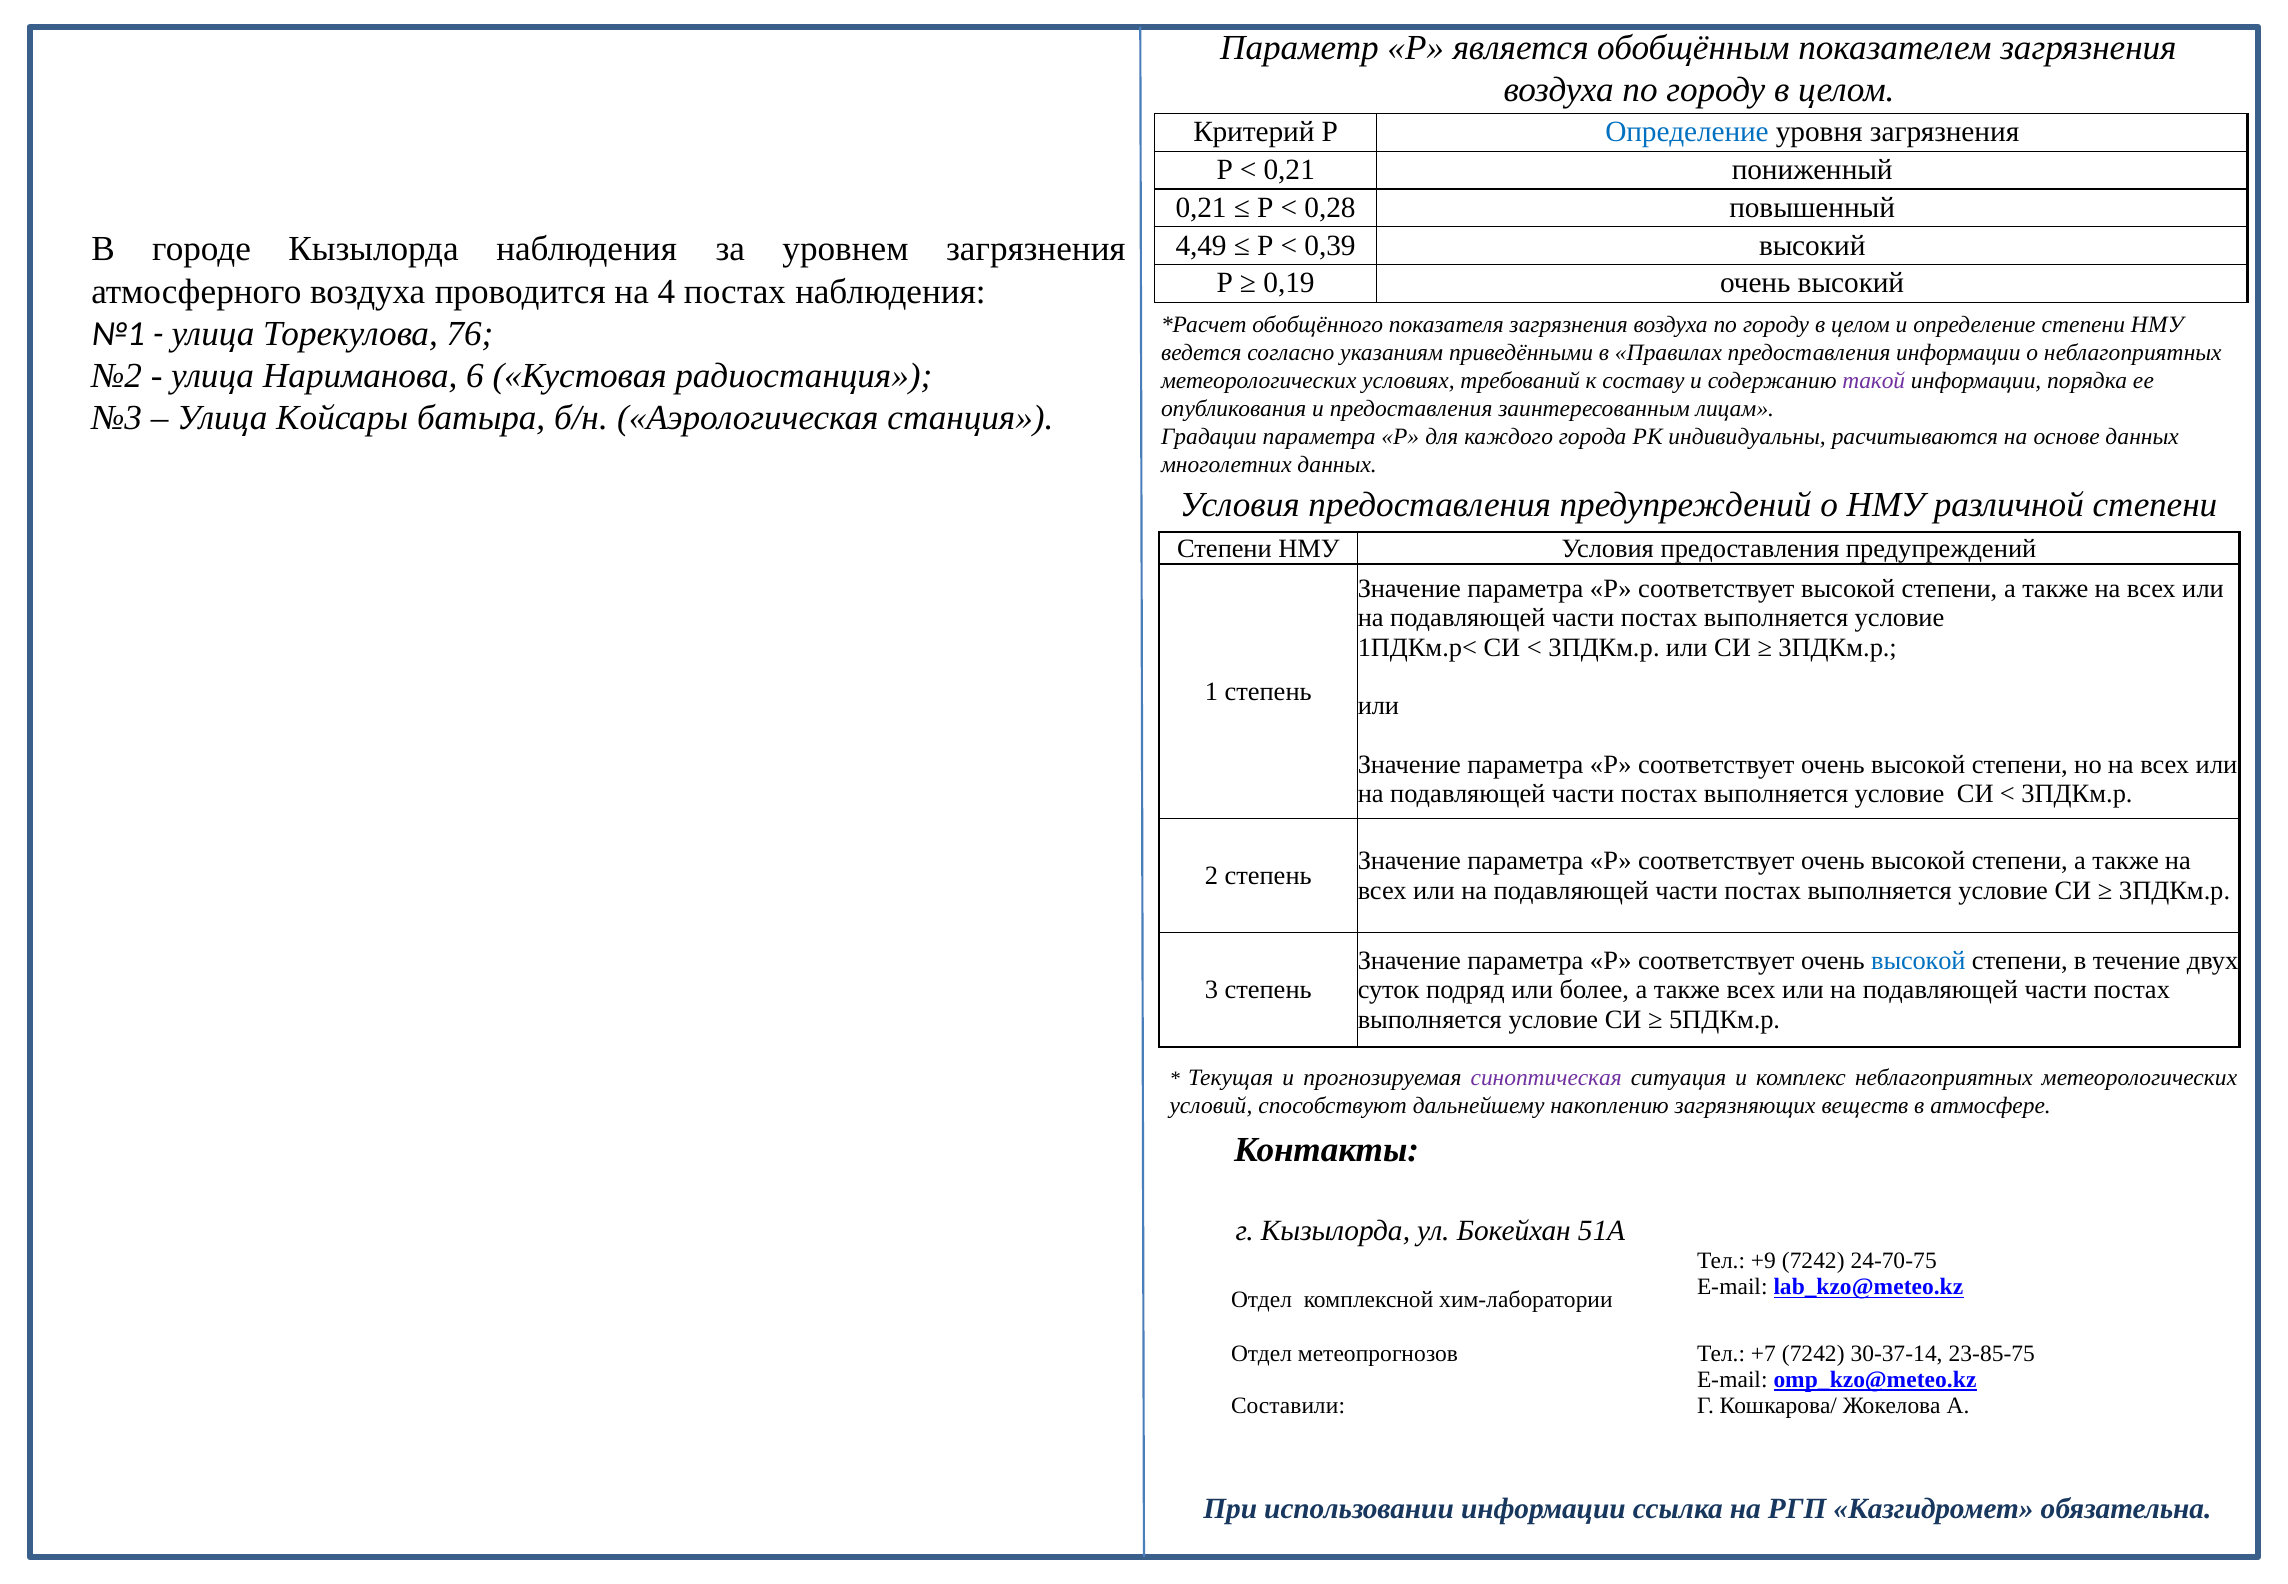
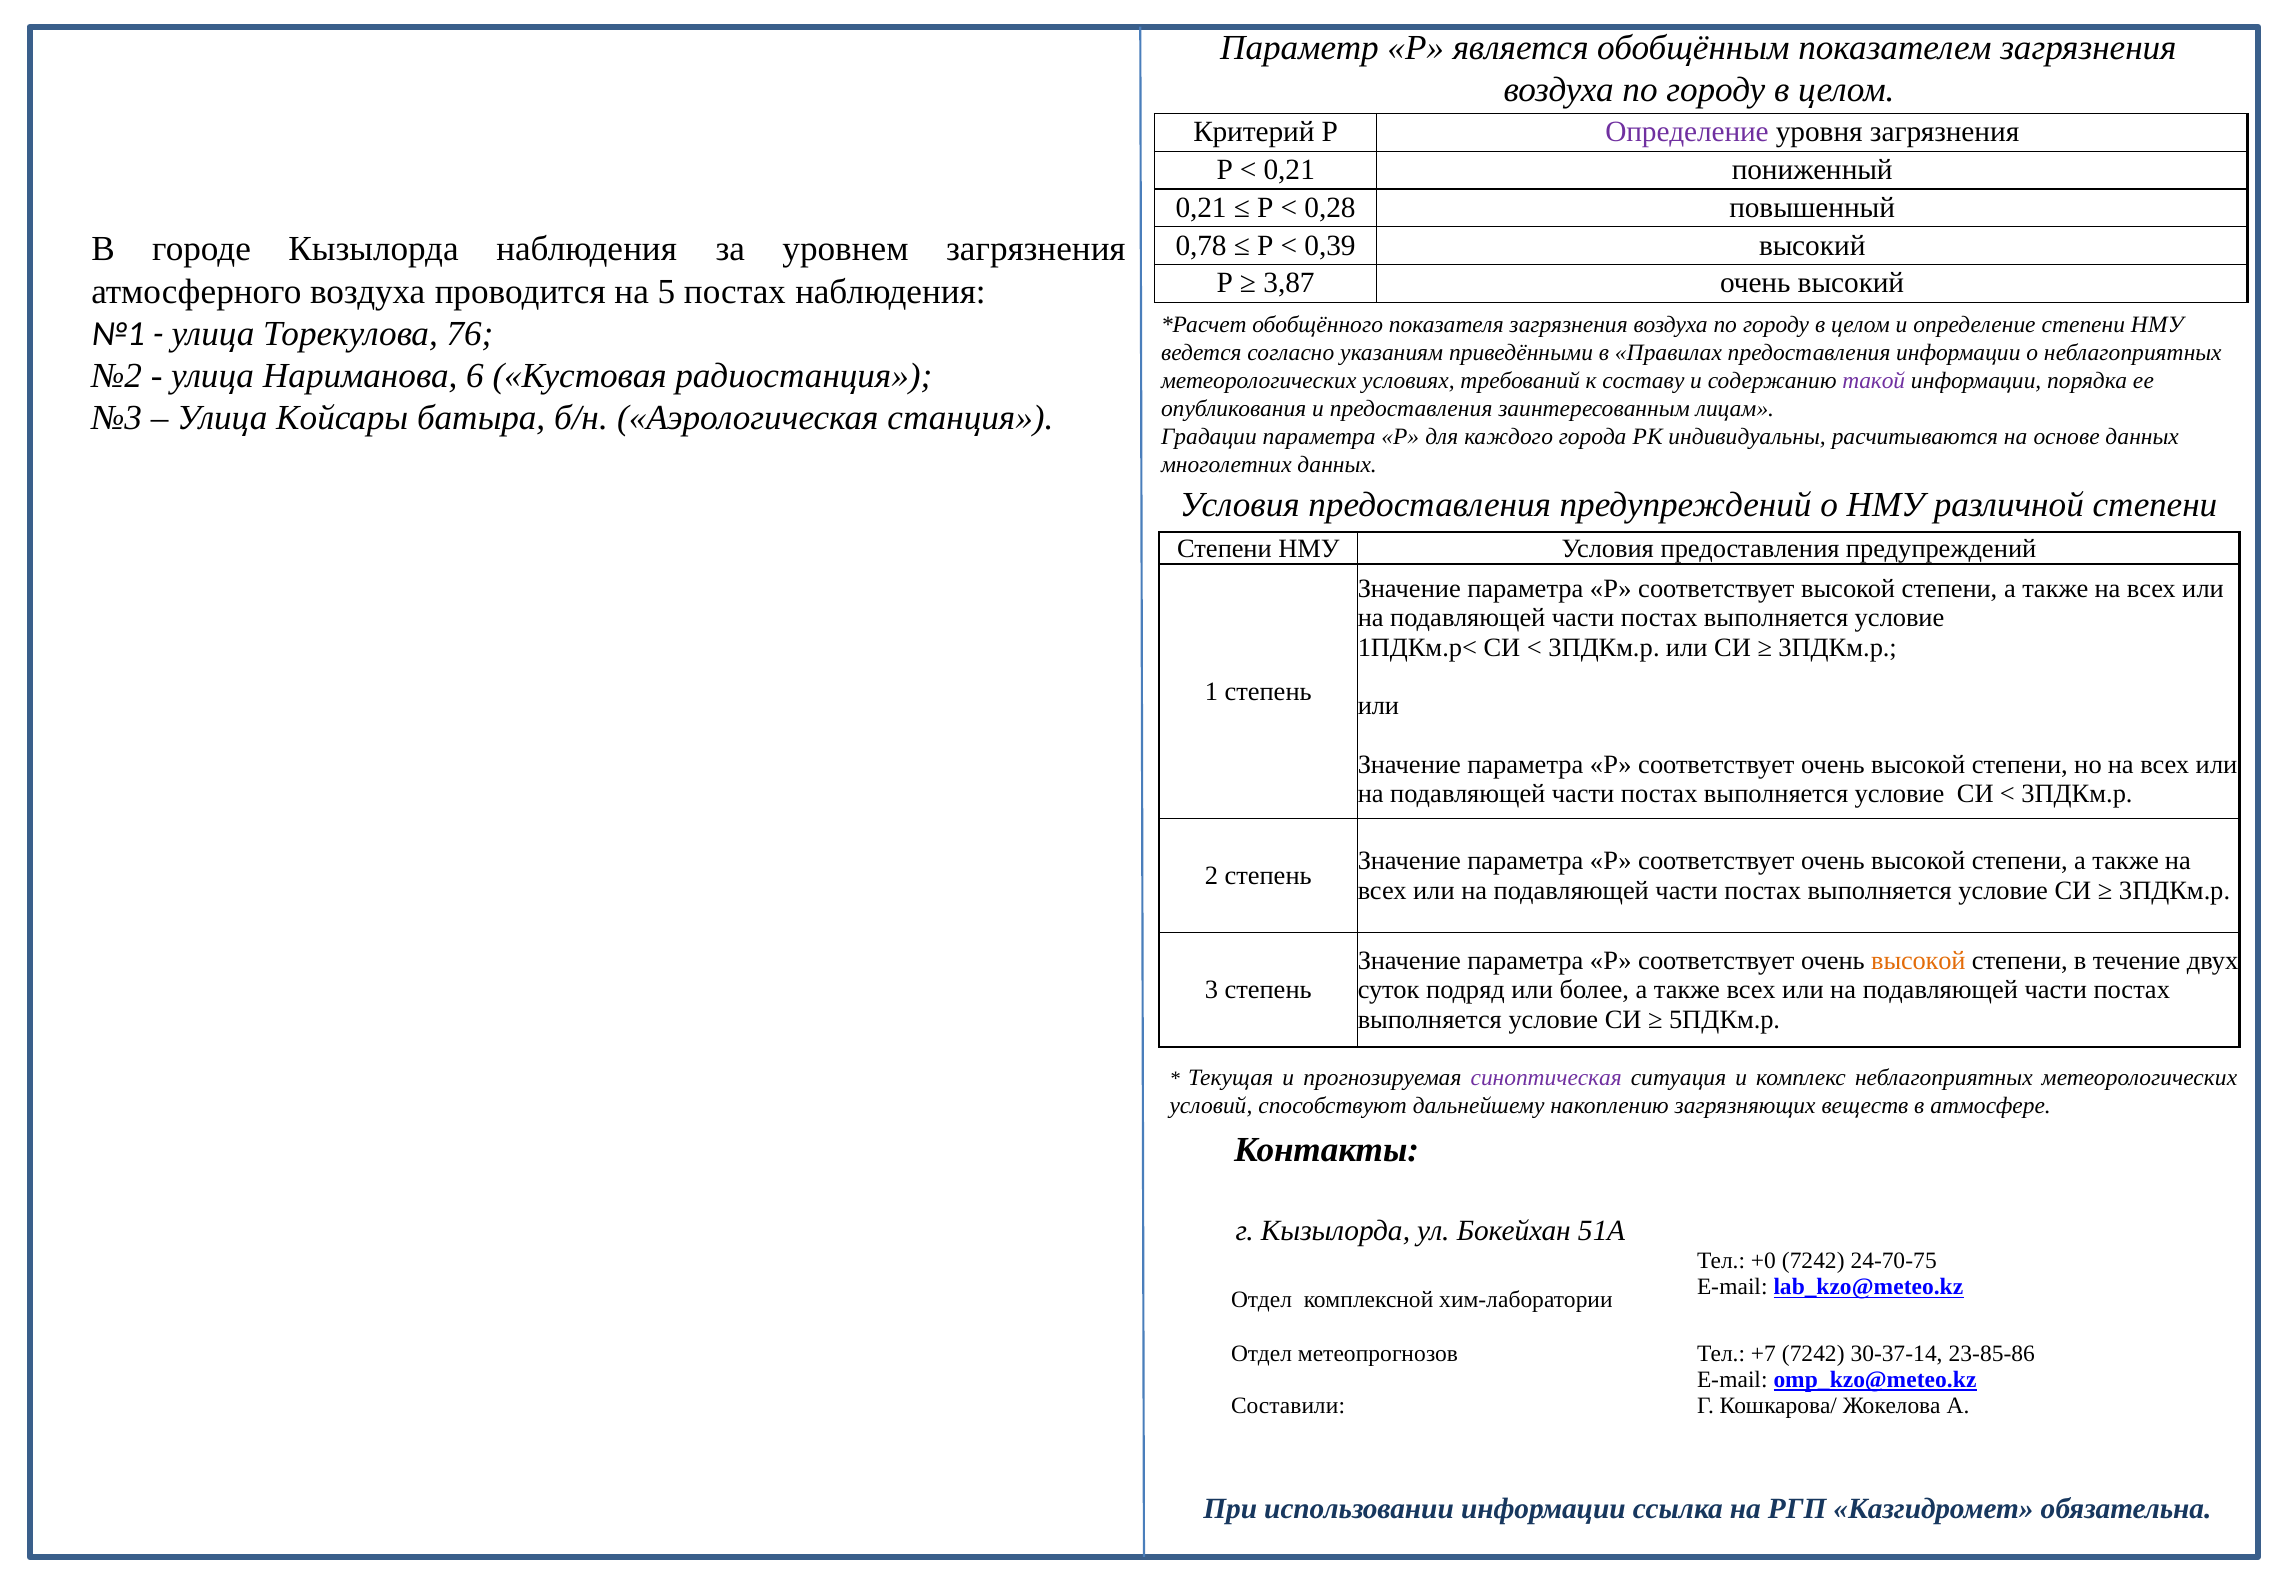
Определение colour: blue -> purple (1687, 132)
4,49: 4,49 -> 0,78 (1201, 245)
0,19: 0,19 -> 3,87 (1289, 283)
4: 4 -> 5 (666, 292)
высокой colour: blue -> orange (1918, 961)
+9: +9 -> +0 (1763, 1261)
23-85-75: 23-85-75 -> 23-85-86 (1992, 1354)
